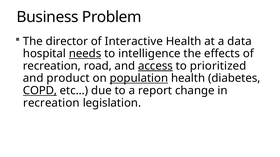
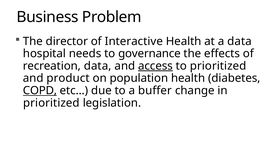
needs underline: present -> none (85, 54)
intelligence: intelligence -> governance (149, 54)
recreation road: road -> data (98, 66)
population underline: present -> none (139, 78)
report: report -> buffer (155, 91)
recreation: recreation -> prioritized (51, 103)
